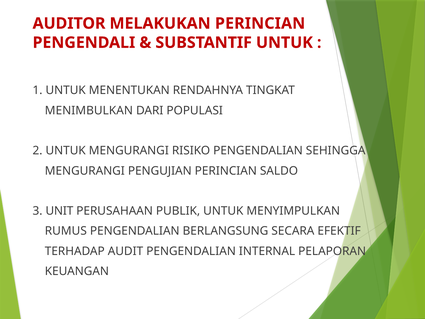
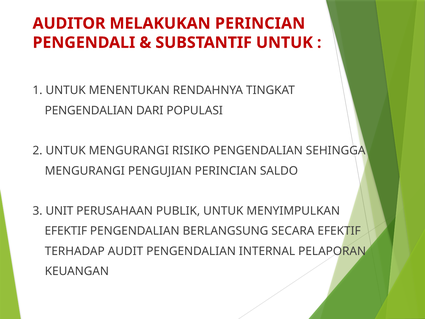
MENIMBULKAN: MENIMBULKAN -> PENGENDALIAN (89, 110)
RUMUS: RUMUS -> EFEKTIF (66, 231)
